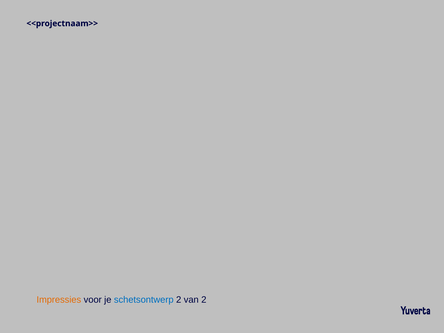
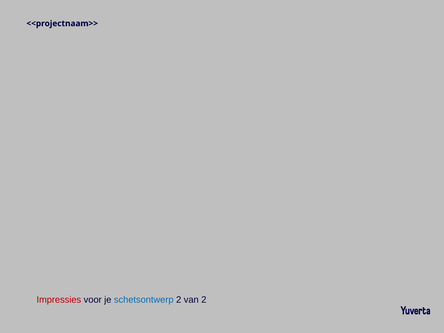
Impressies colour: orange -> red (59, 300)
